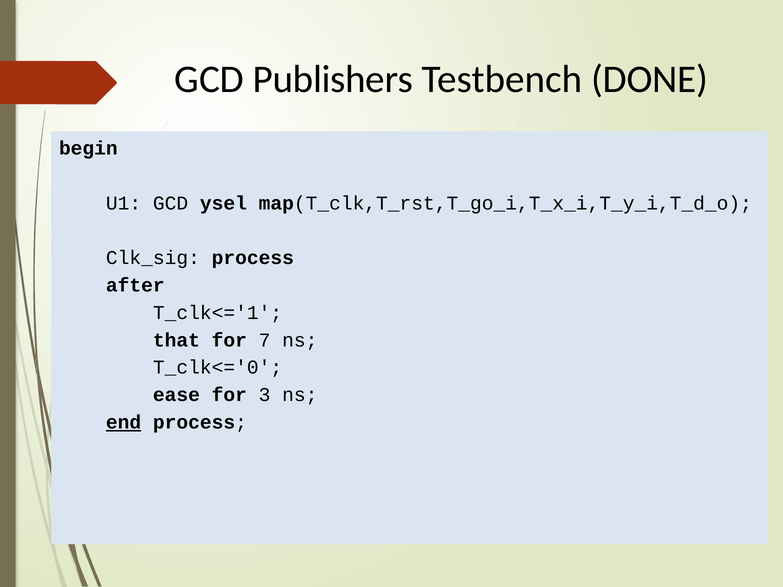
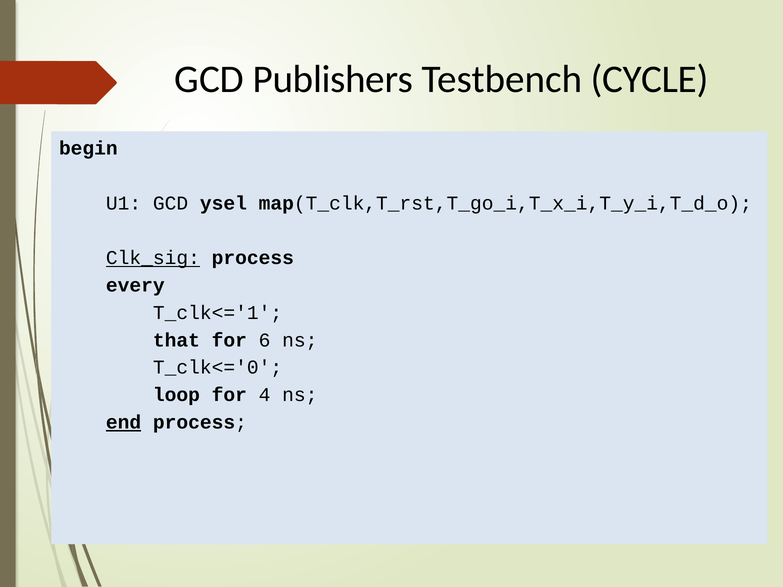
DONE: DONE -> CYCLE (650, 79)
Clk_sig underline: none -> present (153, 258)
after: after -> every (135, 285)
7: 7 -> 6 (265, 340)
ease: ease -> loop (176, 395)
3: 3 -> 4 (265, 395)
